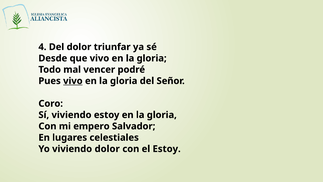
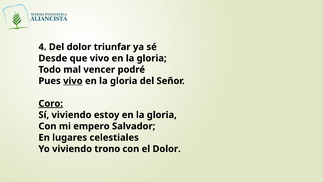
Coro underline: none -> present (51, 103)
viviendo dolor: dolor -> trono (107, 149)
el Estoy: Estoy -> Dolor (167, 149)
